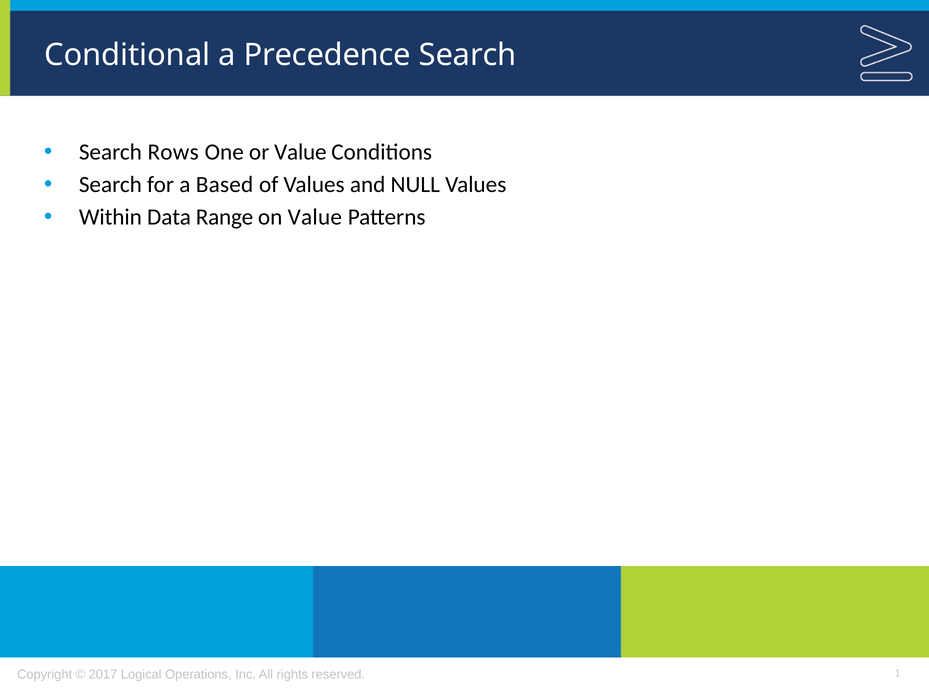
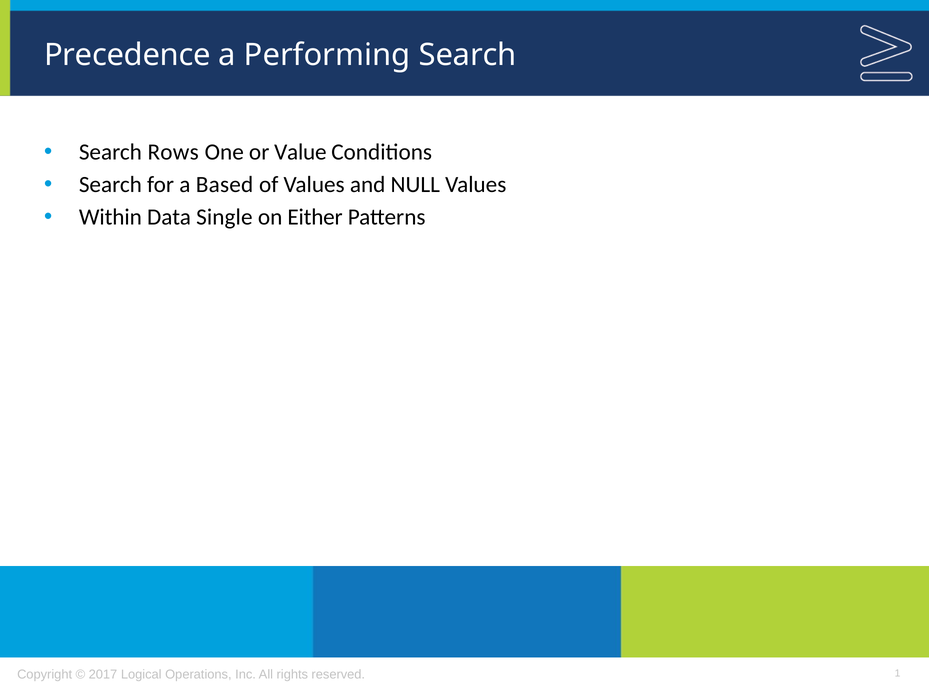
Conditional: Conditional -> Precedence (127, 55)
Precedence: Precedence -> Performing (327, 55)
Range: Range -> Single (224, 218)
on Value: Value -> Either (315, 218)
